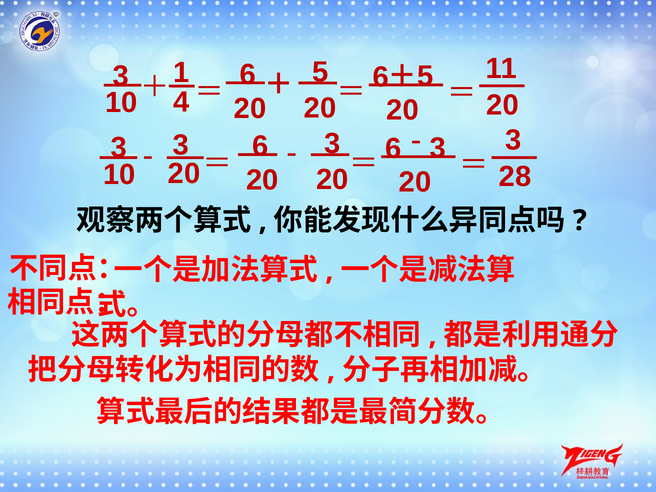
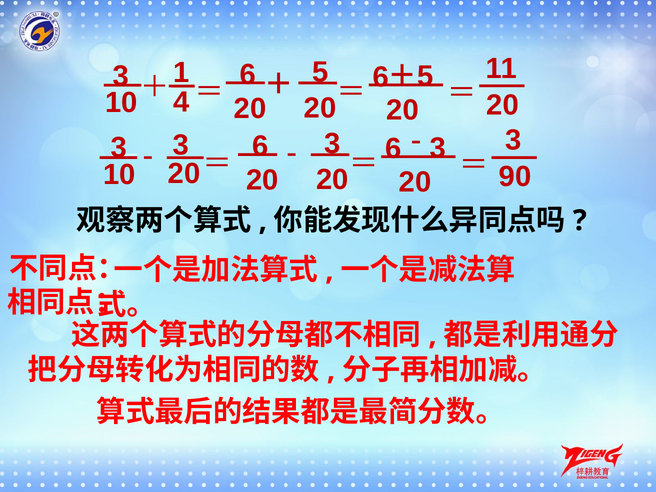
28: 28 -> 90 (515, 177)
